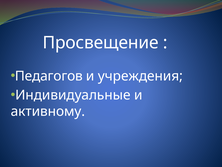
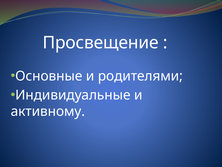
Педагогов: Педагогов -> Основные (49, 76)
учреждения: учреждения -> родителями (140, 76)
